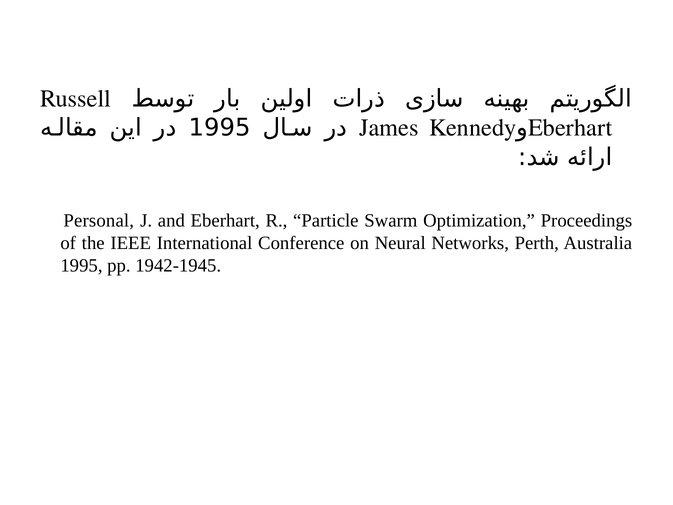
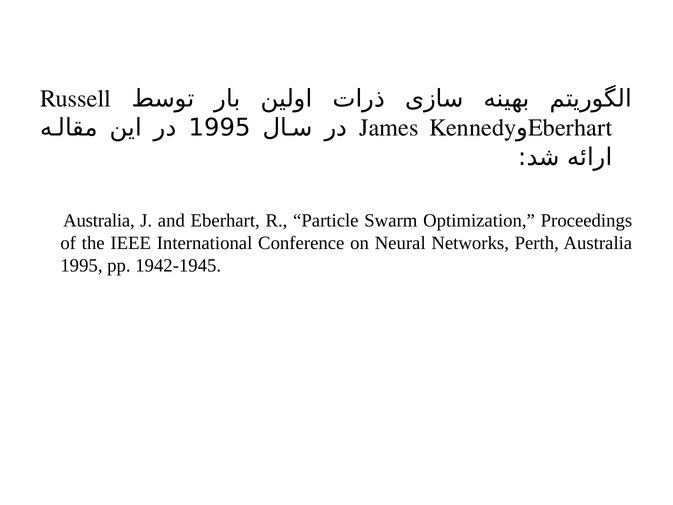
Personal: Personal -> Australia (99, 220)
